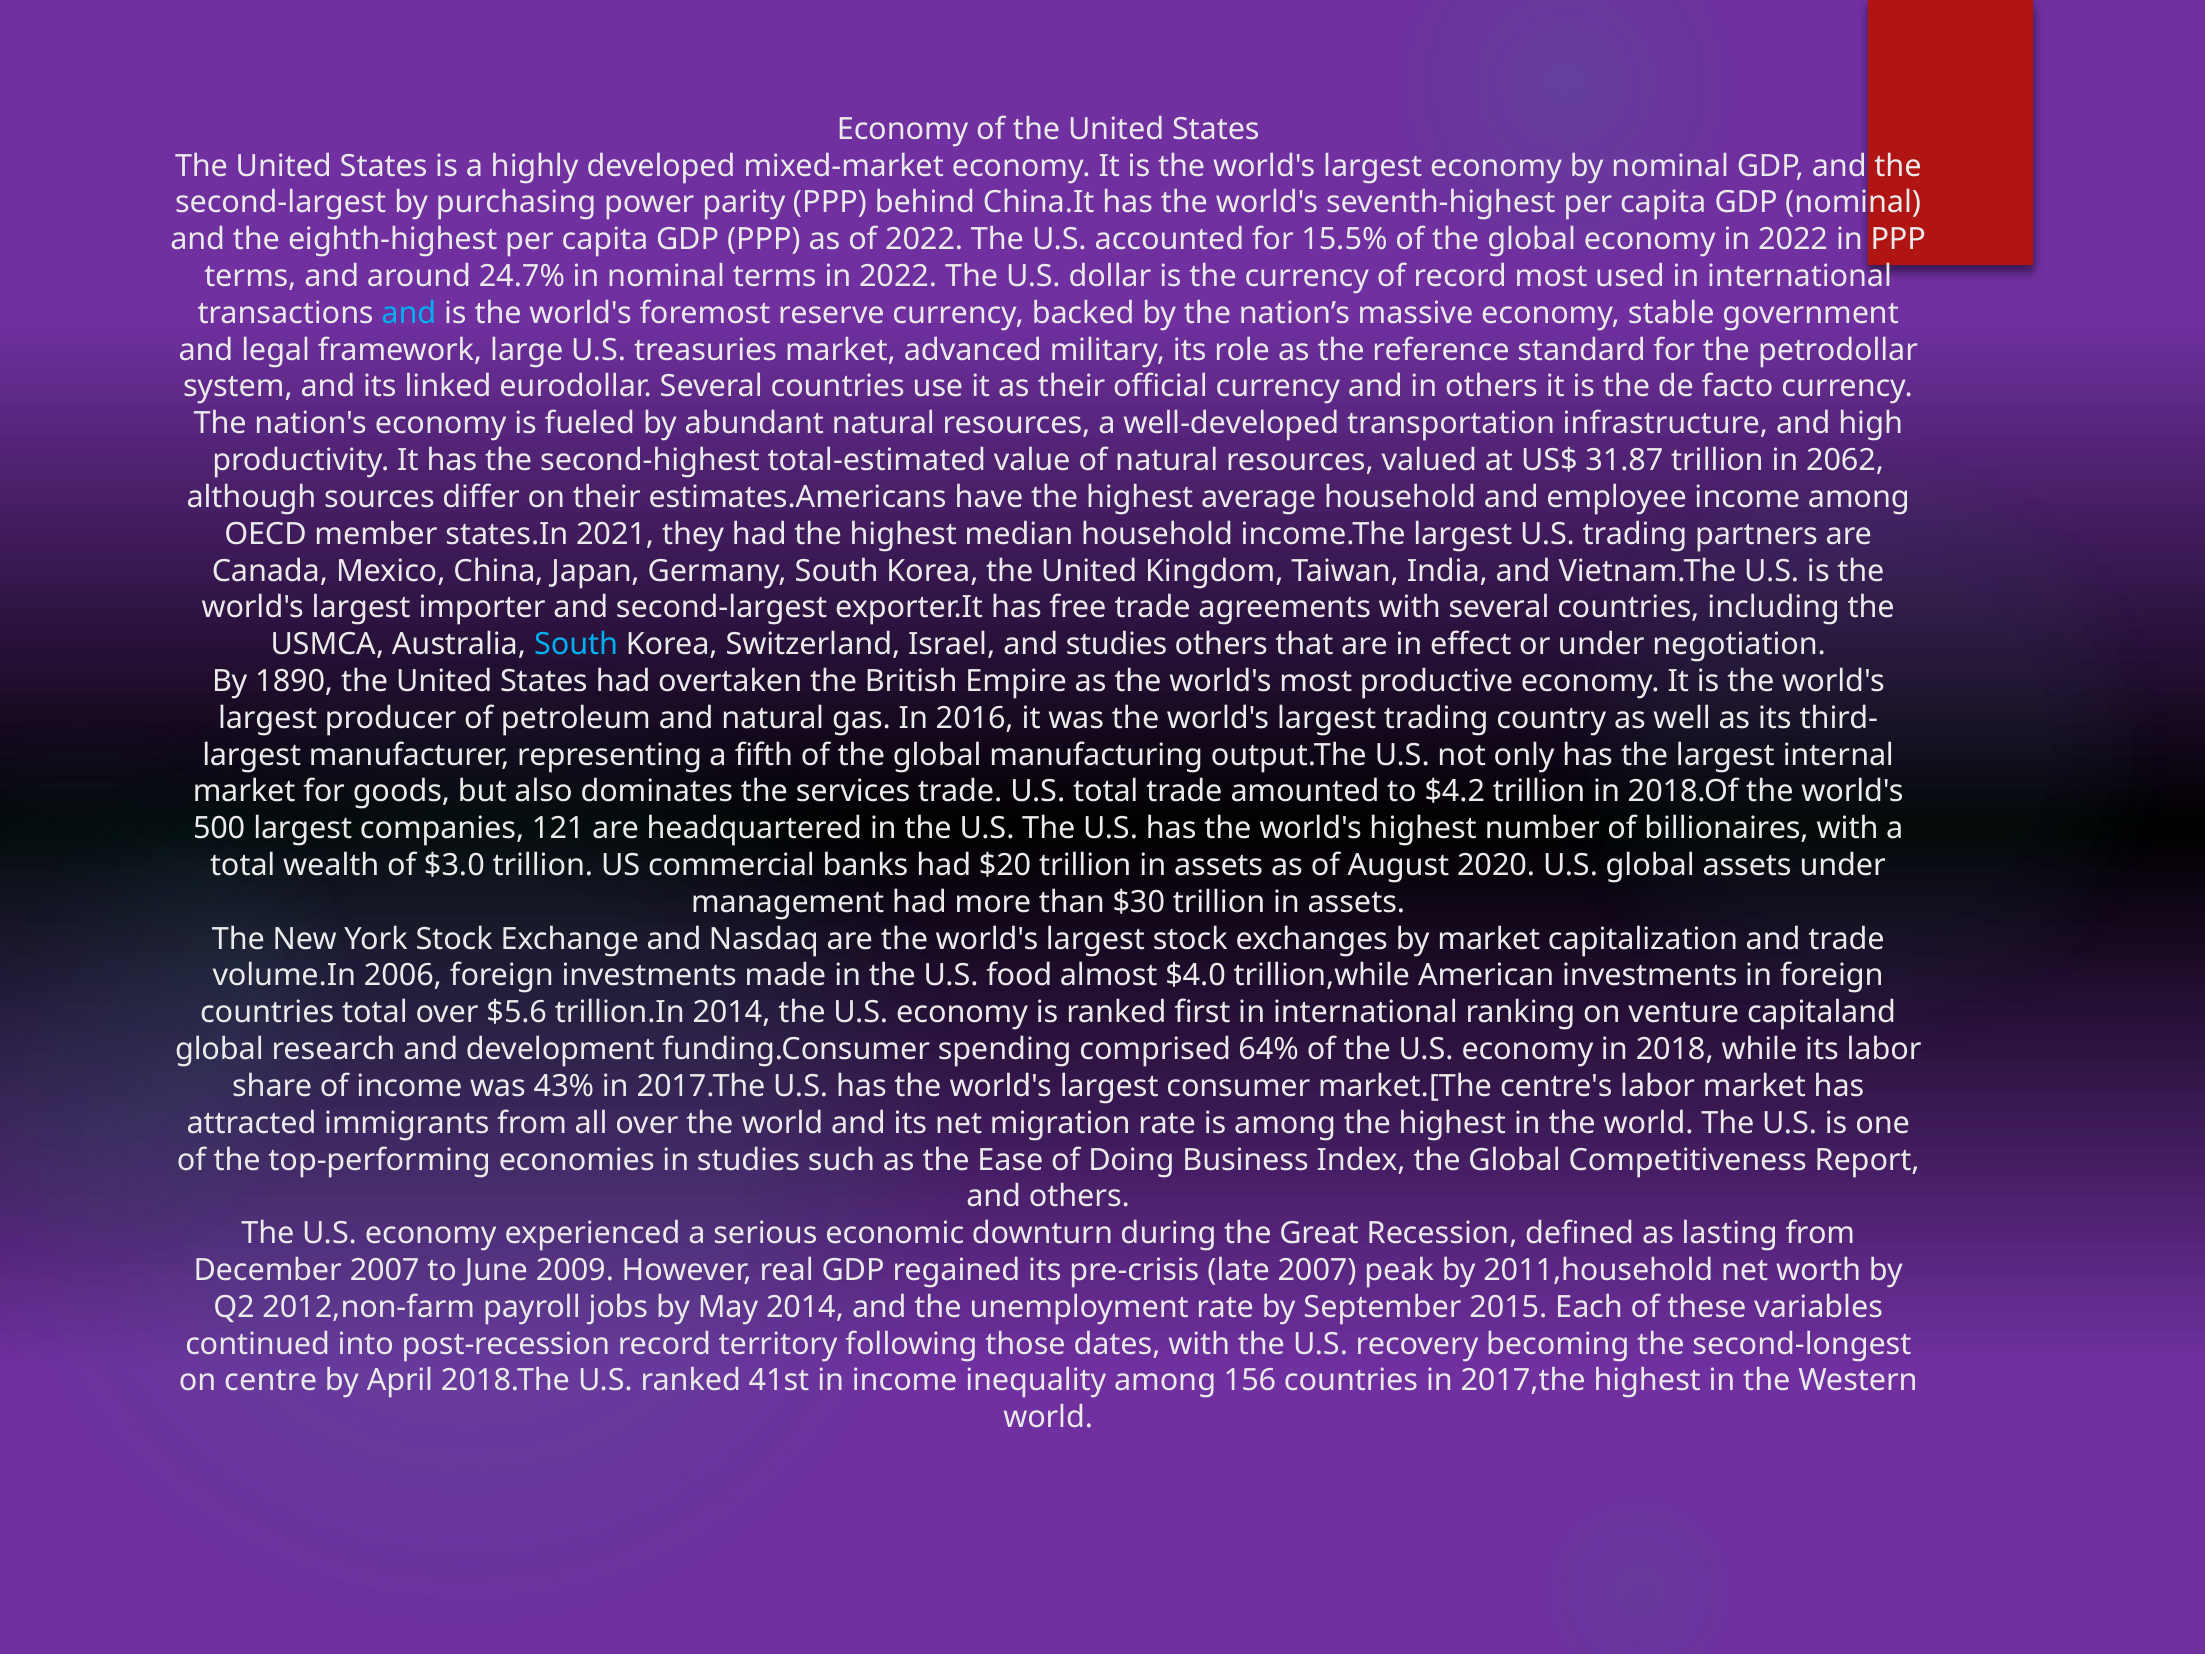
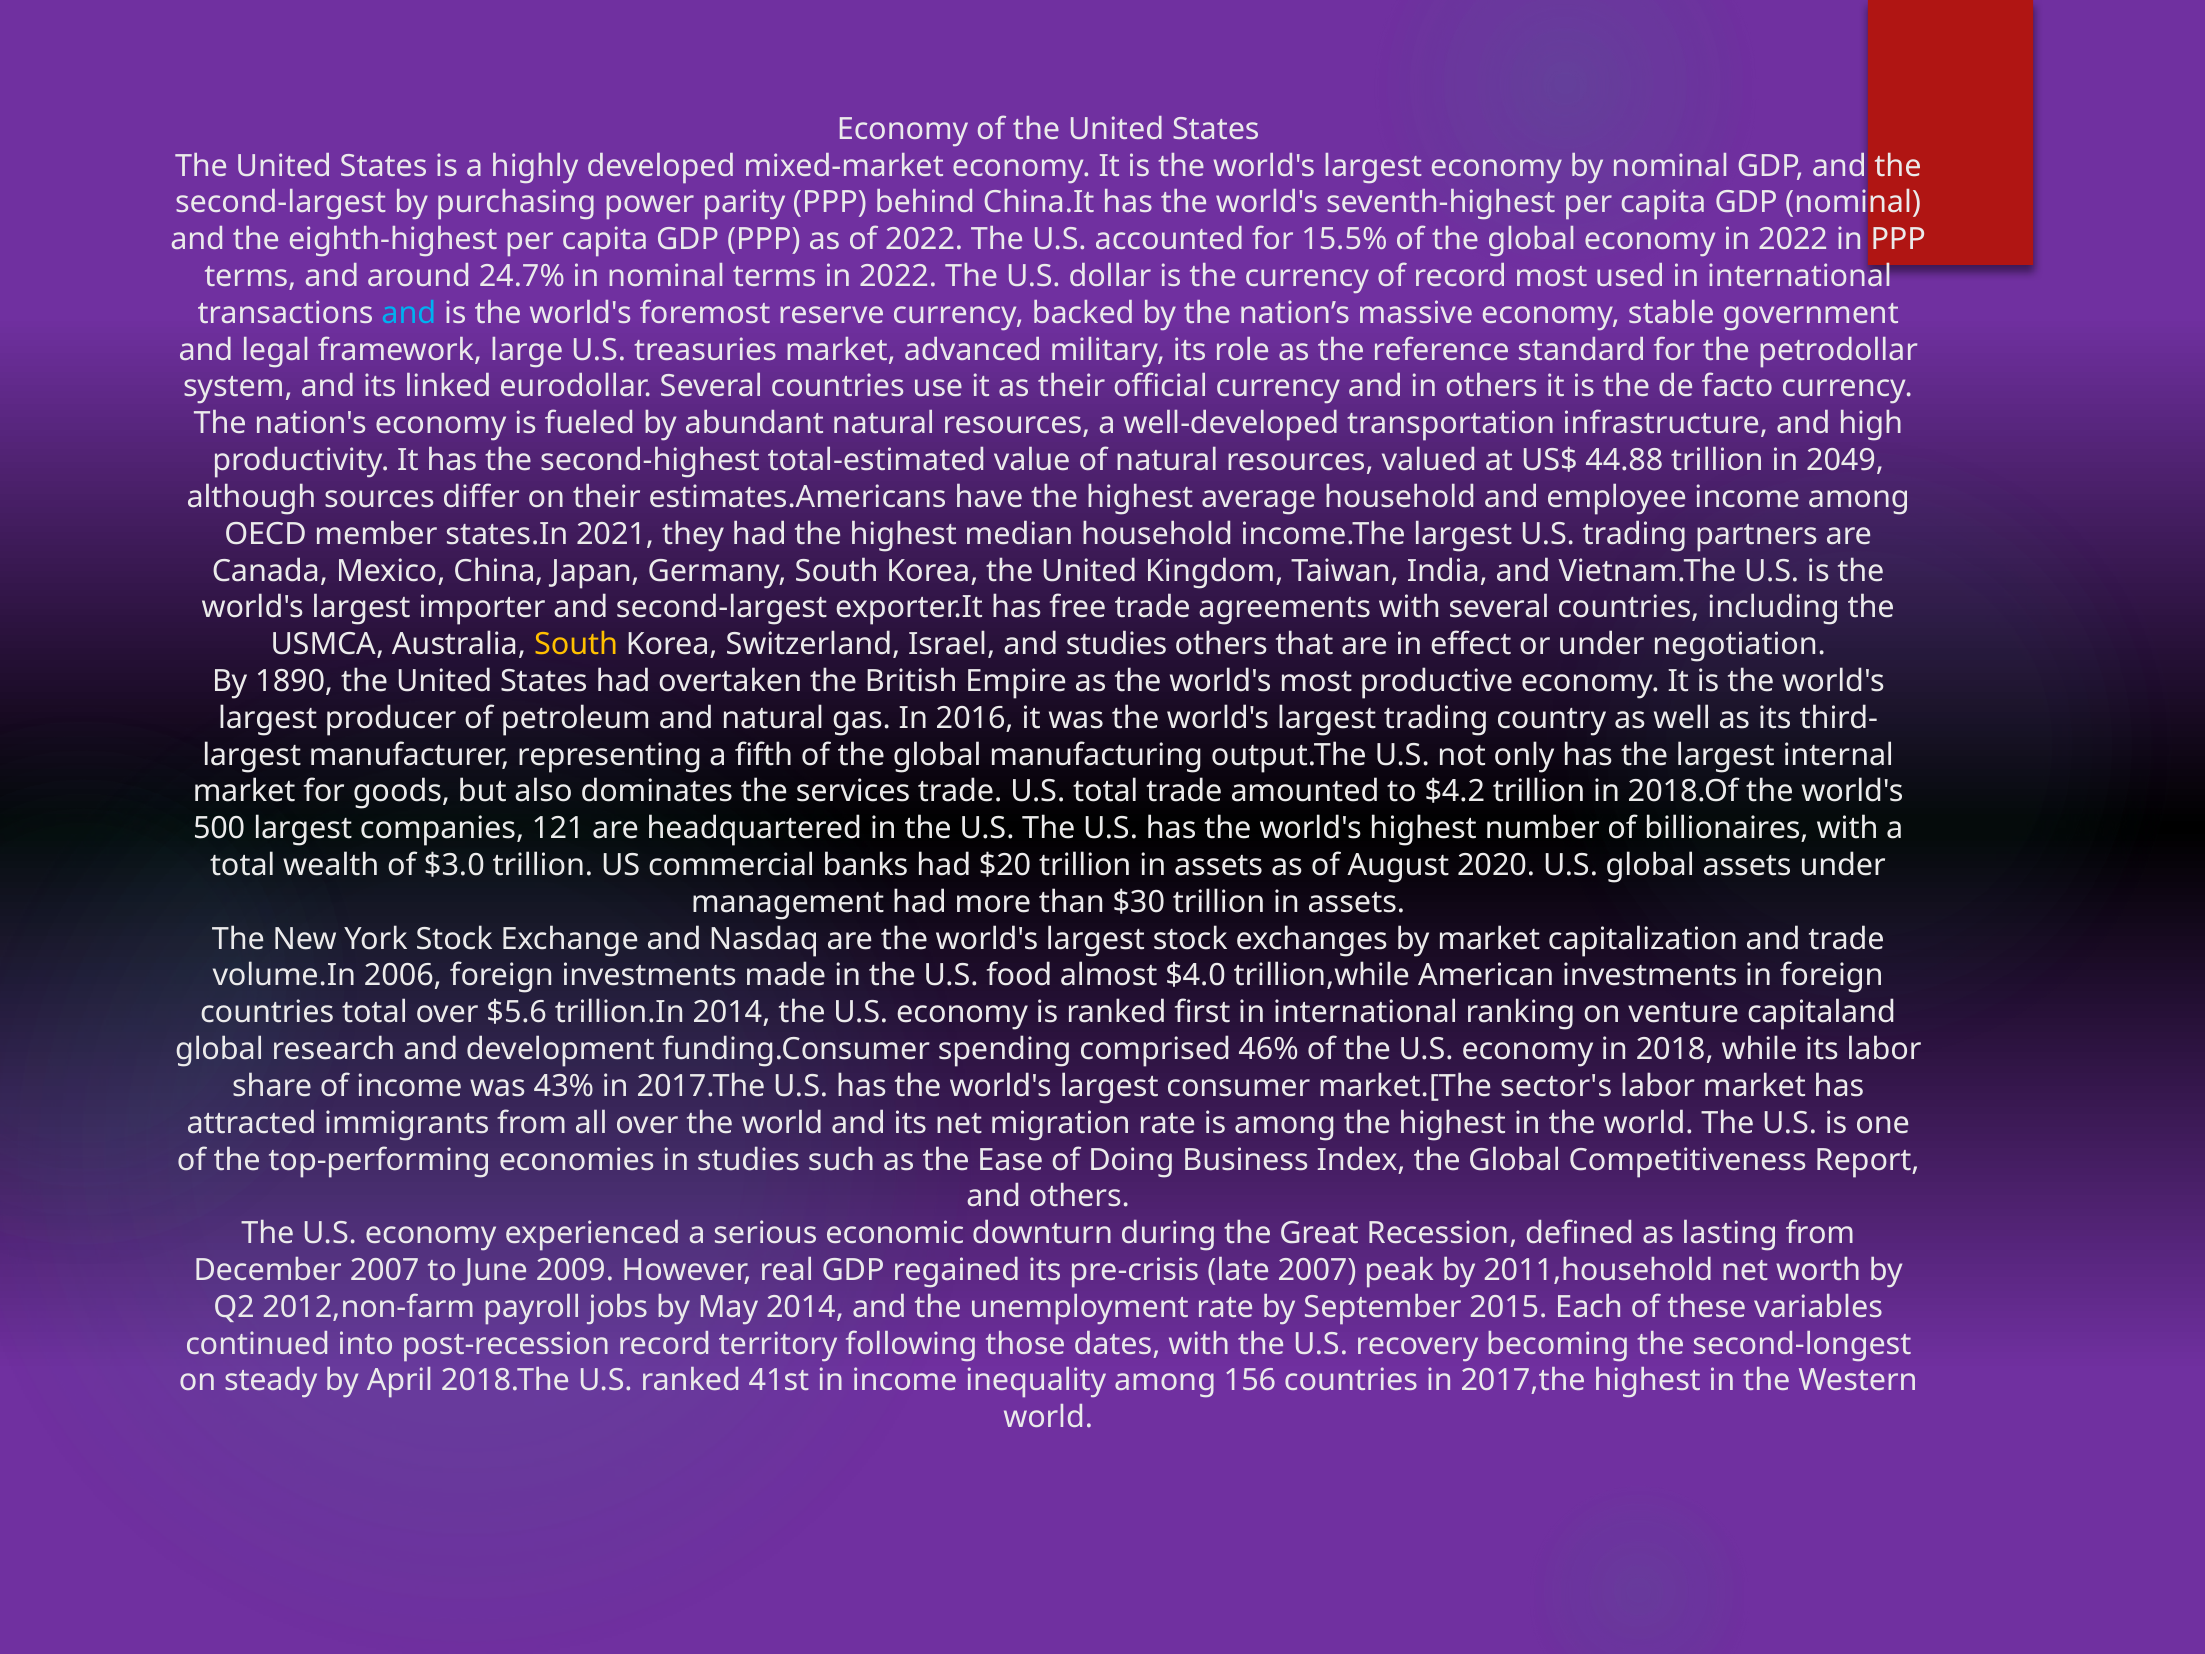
31.87: 31.87 -> 44.88 (1624, 460)
2062: 2062 -> 2049 (1845, 460)
South colour: light blue -> yellow (576, 644)
64%: 64% -> 46% (1269, 1049)
centre's: centre's -> sector's (1556, 1086)
centre: centre -> steady (271, 1381)
